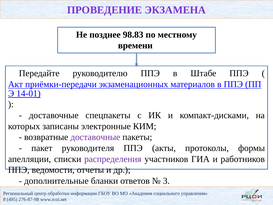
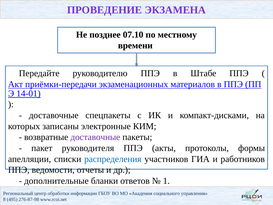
98.83: 98.83 -> 07.10 (133, 35)
распределения colour: purple -> blue (113, 159)
3: 3 -> 1 (166, 181)
